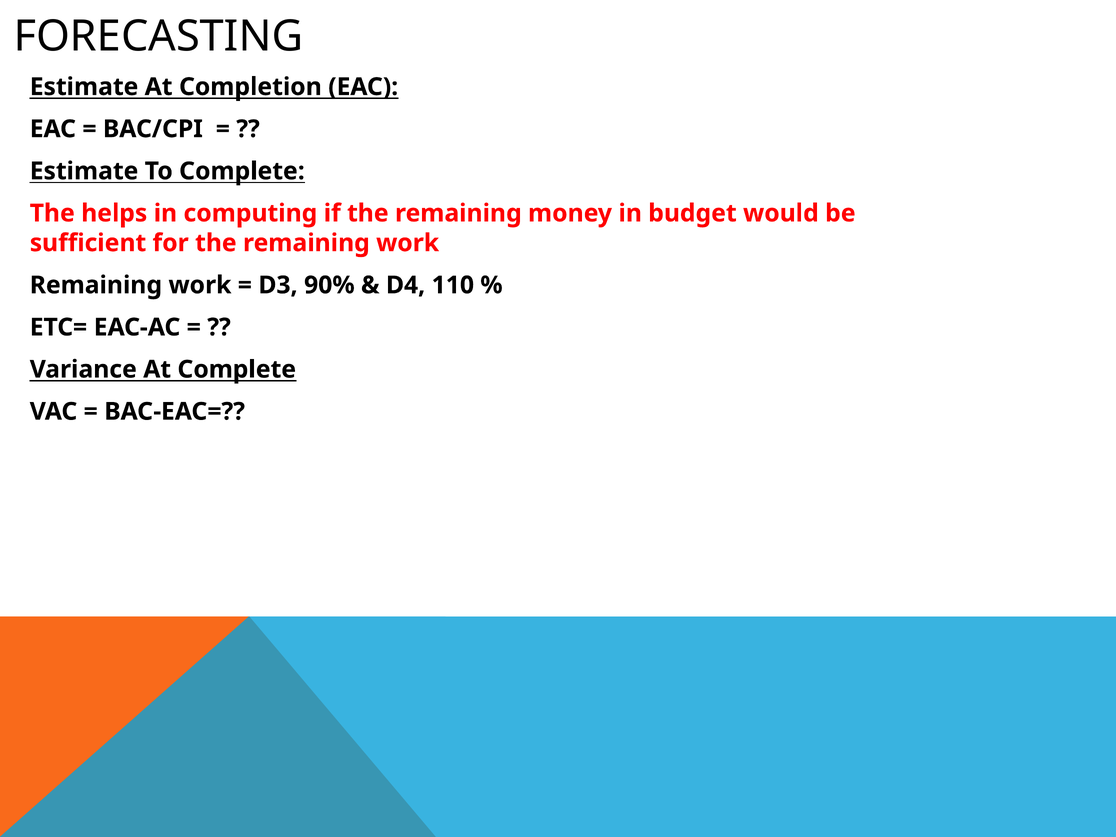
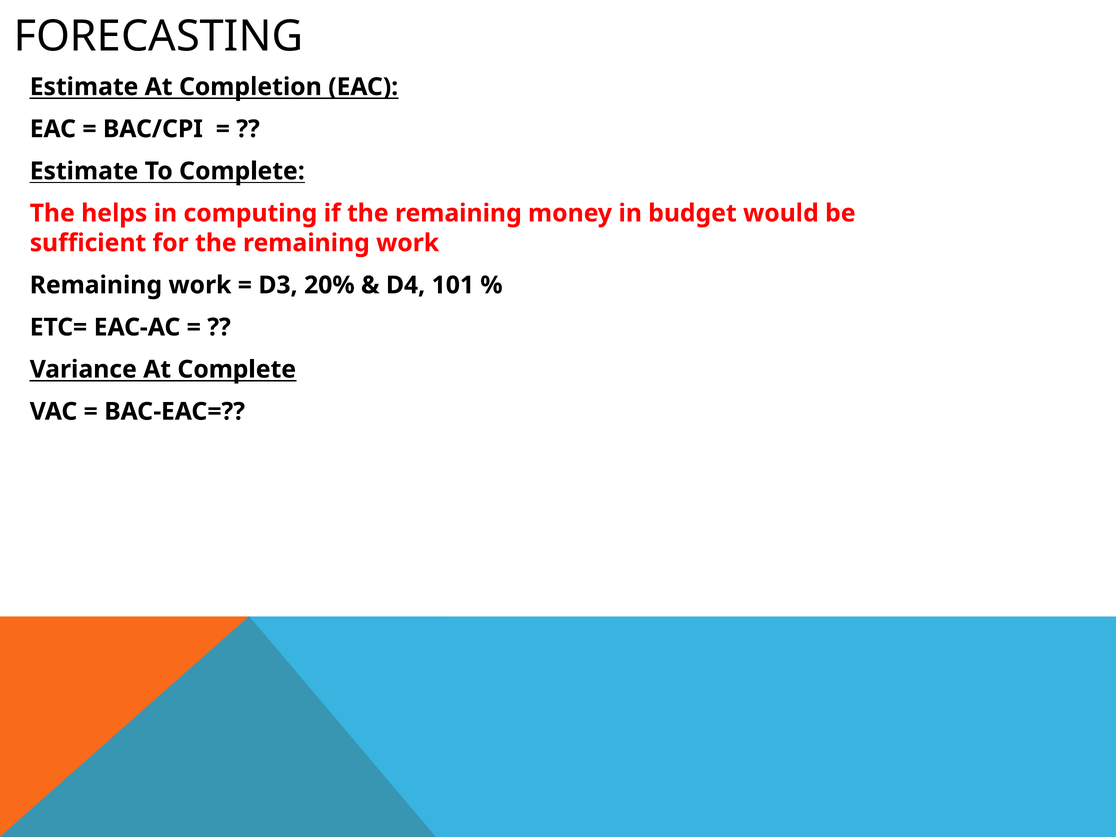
90%: 90% -> 20% (329, 285)
110: 110 -> 101 (453, 285)
